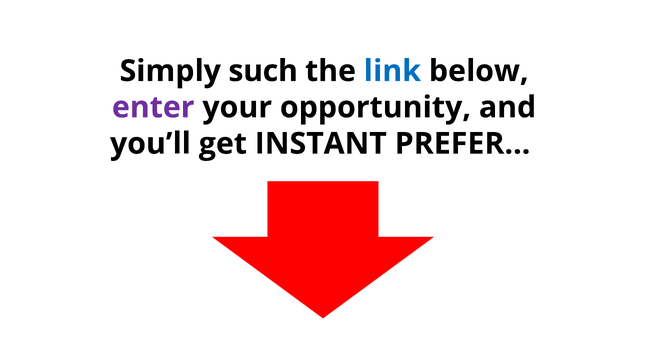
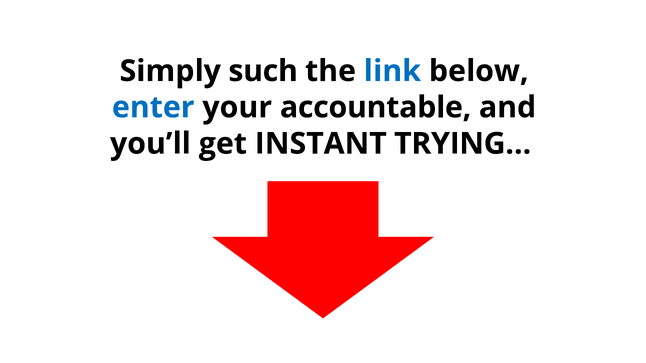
enter colour: purple -> blue (153, 107)
opportunity: opportunity -> accountable (376, 107)
PREFER…: PREFER… -> TRYING… (463, 144)
